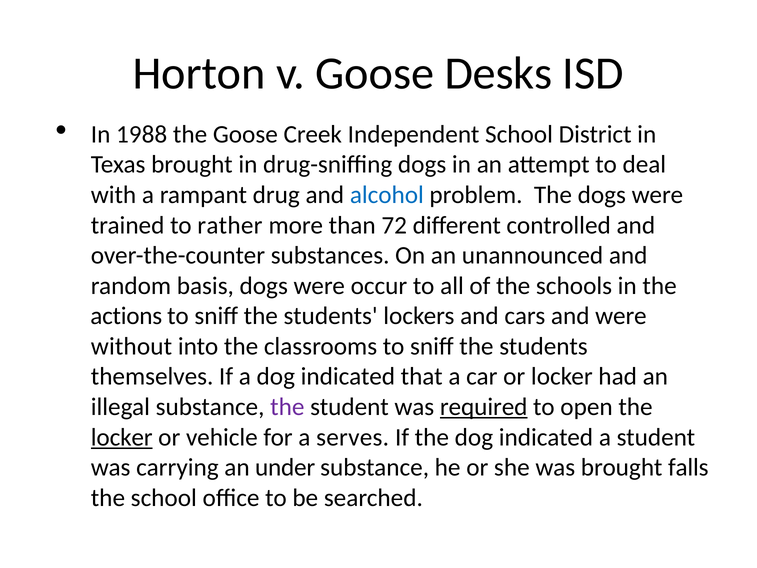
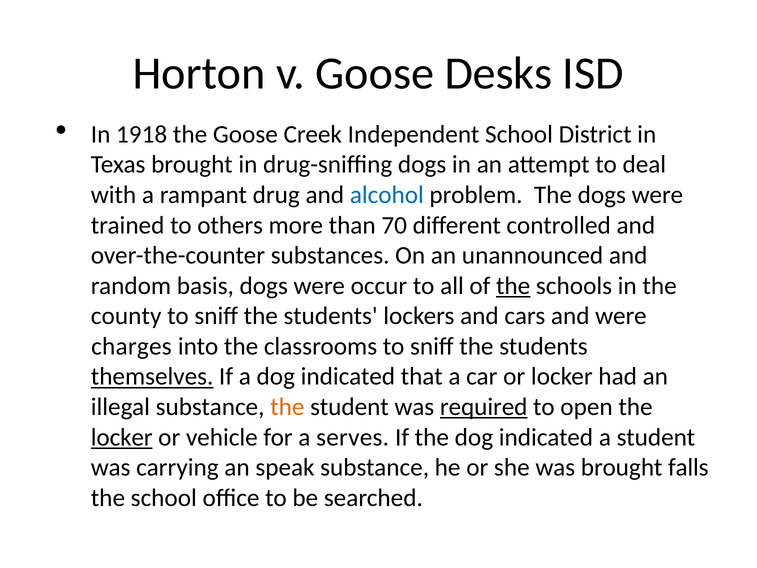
1988: 1988 -> 1918 (142, 134)
rather: rather -> others (230, 225)
72: 72 -> 70 (394, 225)
the underline: none -> present (513, 286)
actions: actions -> county (126, 316)
without: without -> charges (131, 346)
themselves underline: none -> present (152, 376)
the colour: purple -> orange (287, 407)
under: under -> speak (285, 467)
